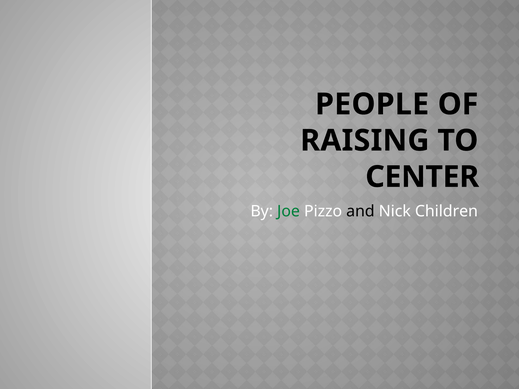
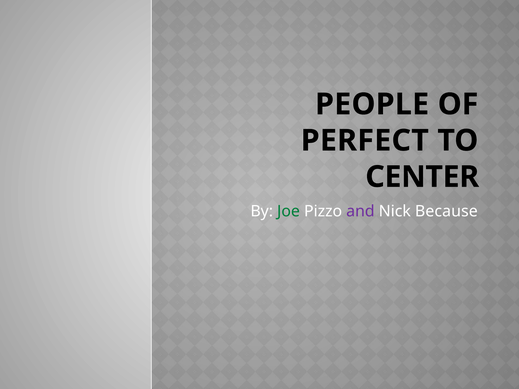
RAISING: RAISING -> PERFECT (365, 141)
and colour: black -> purple (360, 212)
Children: Children -> Because (446, 212)
